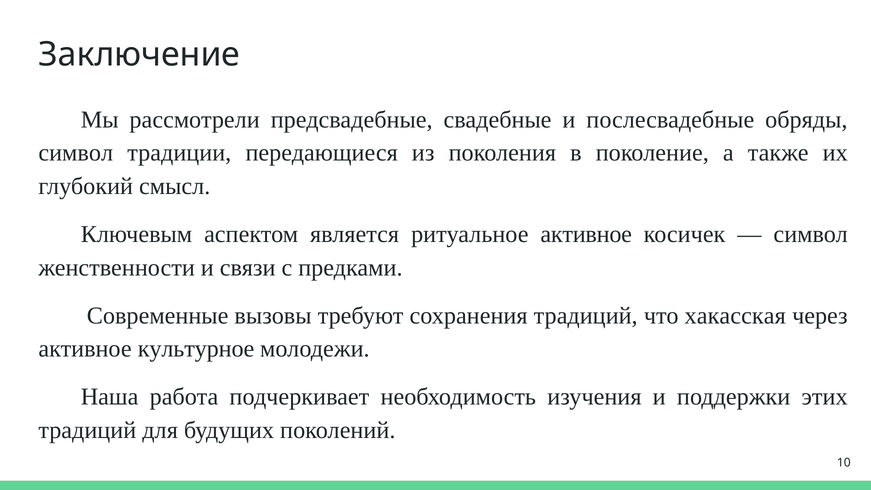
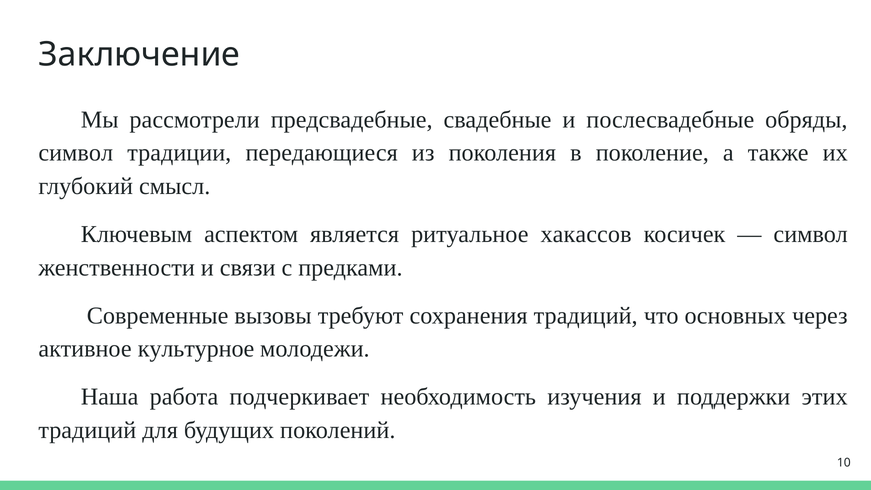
ритуальное активное: активное -> хакассов (586, 234)
хакасская: хакасская -> основных (735, 316)
